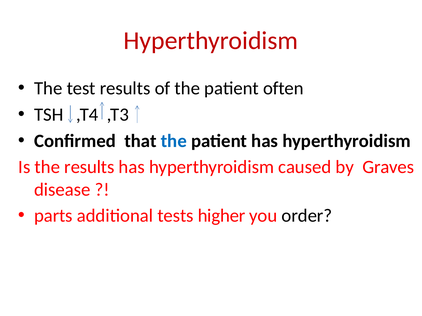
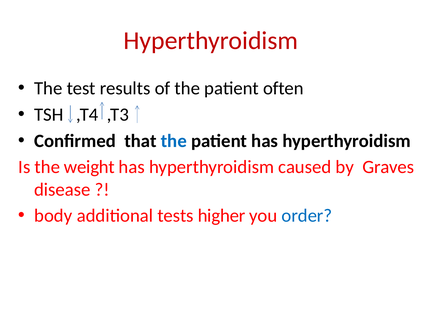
the results: results -> weight (89, 167)
parts: parts -> body (53, 216)
order colour: black -> blue (307, 216)
